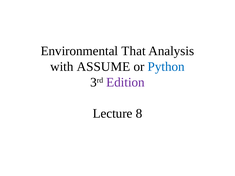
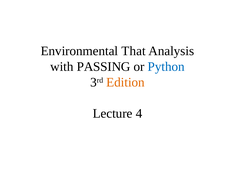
ASSUME: ASSUME -> PASSING (104, 67)
Edition colour: purple -> orange (126, 82)
8: 8 -> 4 (139, 114)
